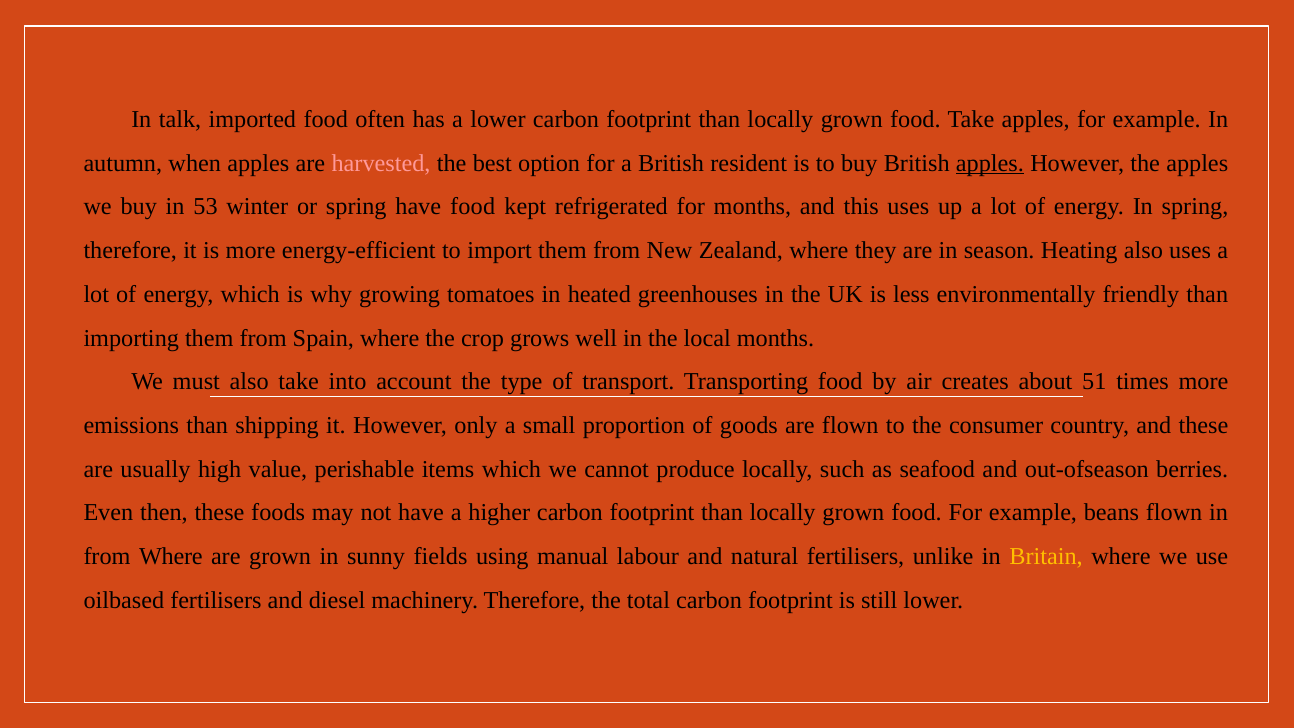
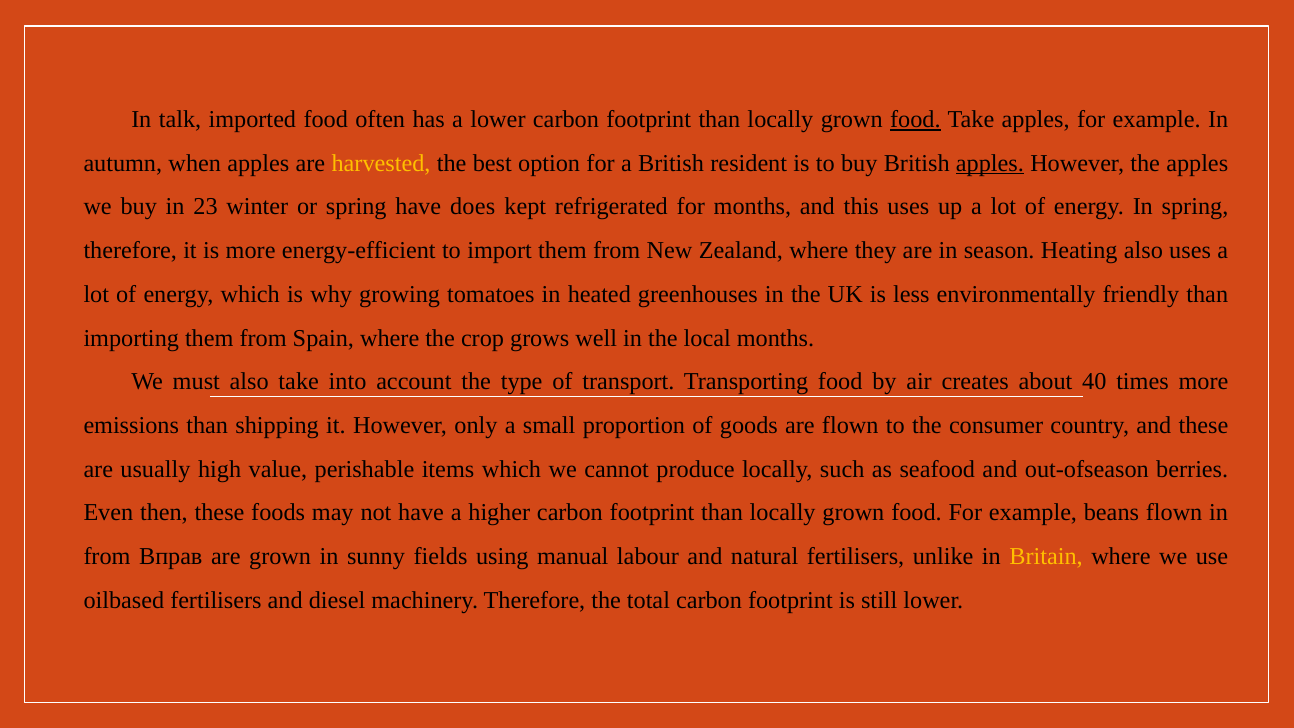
food underline: none -> present (915, 120)
harvested colour: pink -> yellow (381, 163)
53: 53 -> 23 (206, 207)
have food: food -> does (473, 207)
51: 51 -> 40 (1094, 382)
from Where: Where -> Вправ (171, 556)
